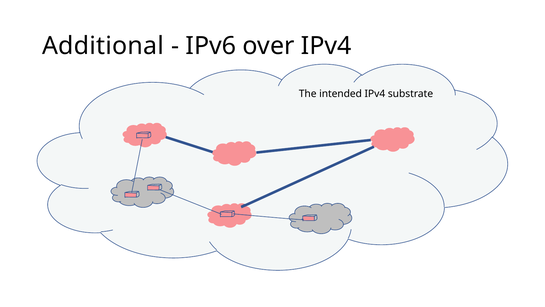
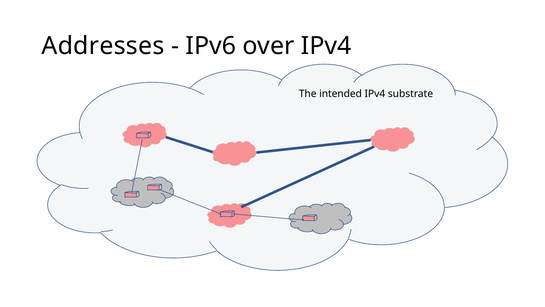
Additional: Additional -> Addresses (103, 46)
